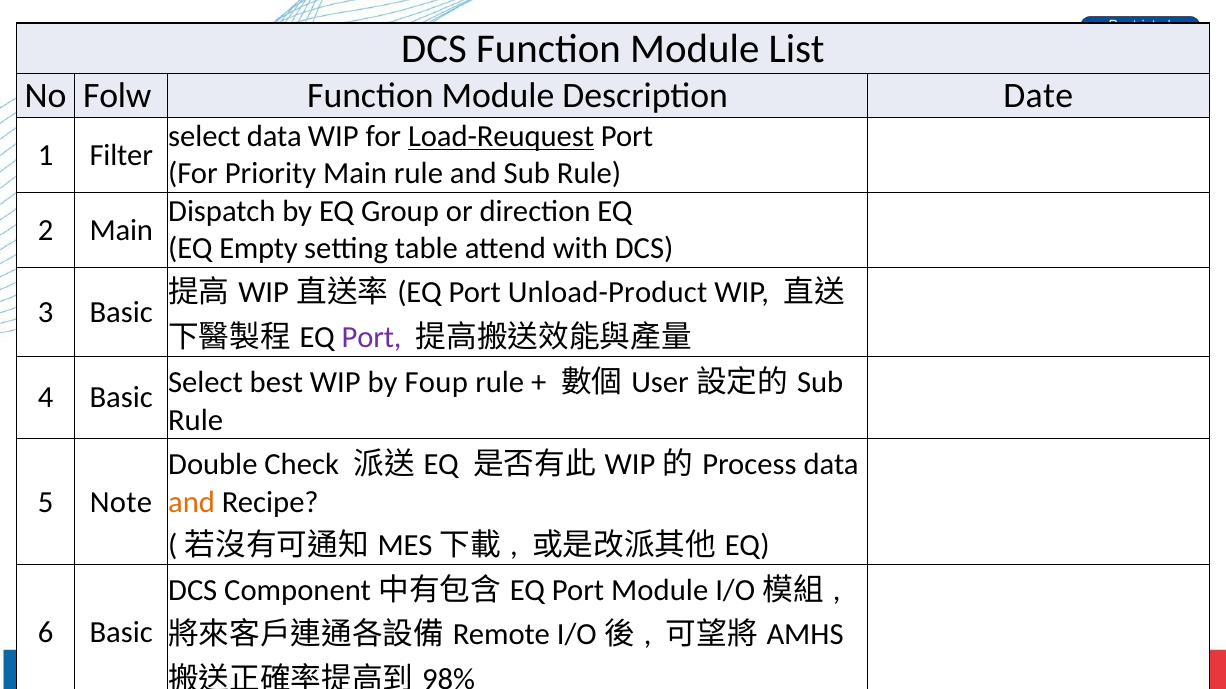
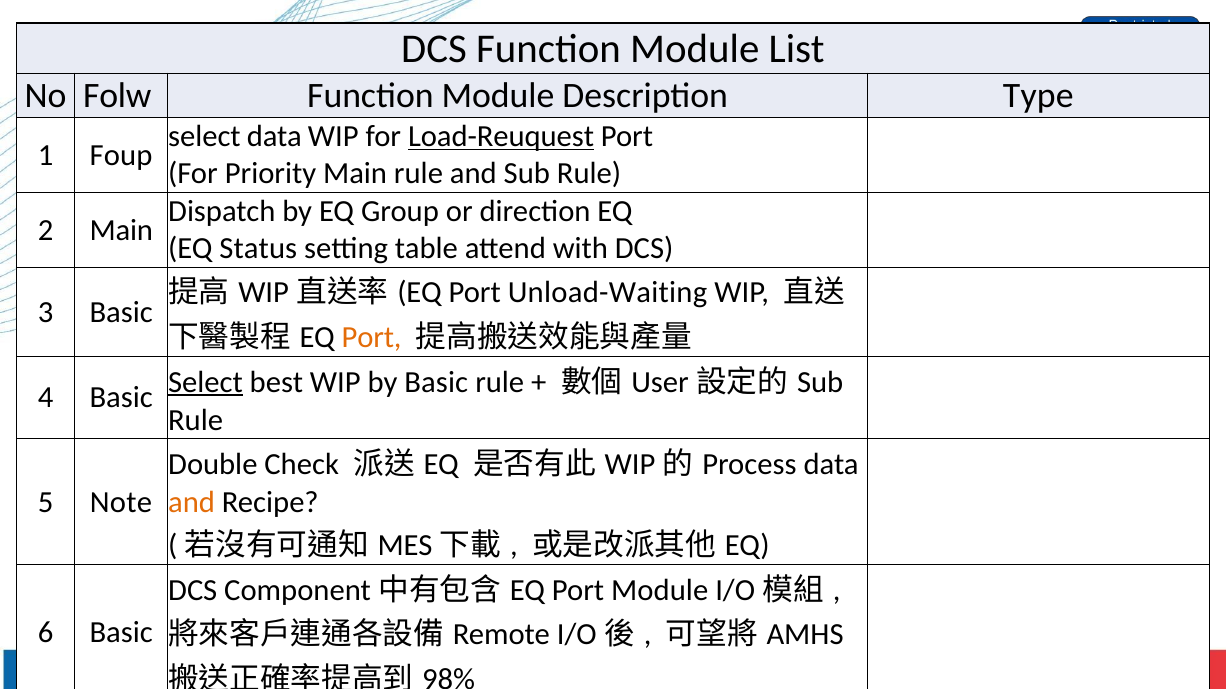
Date: Date -> Type (1038, 96)
Filter: Filter -> Foup (121, 155)
Empty: Empty -> Status (258, 249)
Unload-Product: Unload-Product -> Unload-Waiting (608, 293)
Port colour: purple -> orange (372, 338)
Select underline: none -> present (206, 382)
by Foup: Foup -> Basic (436, 382)
